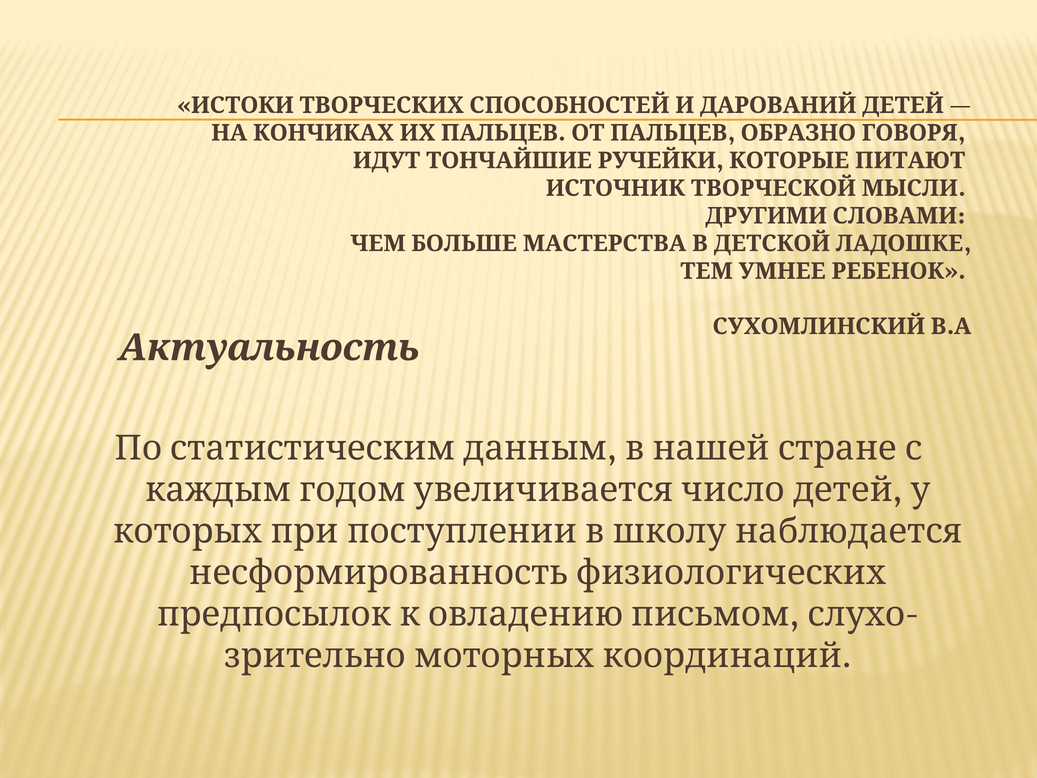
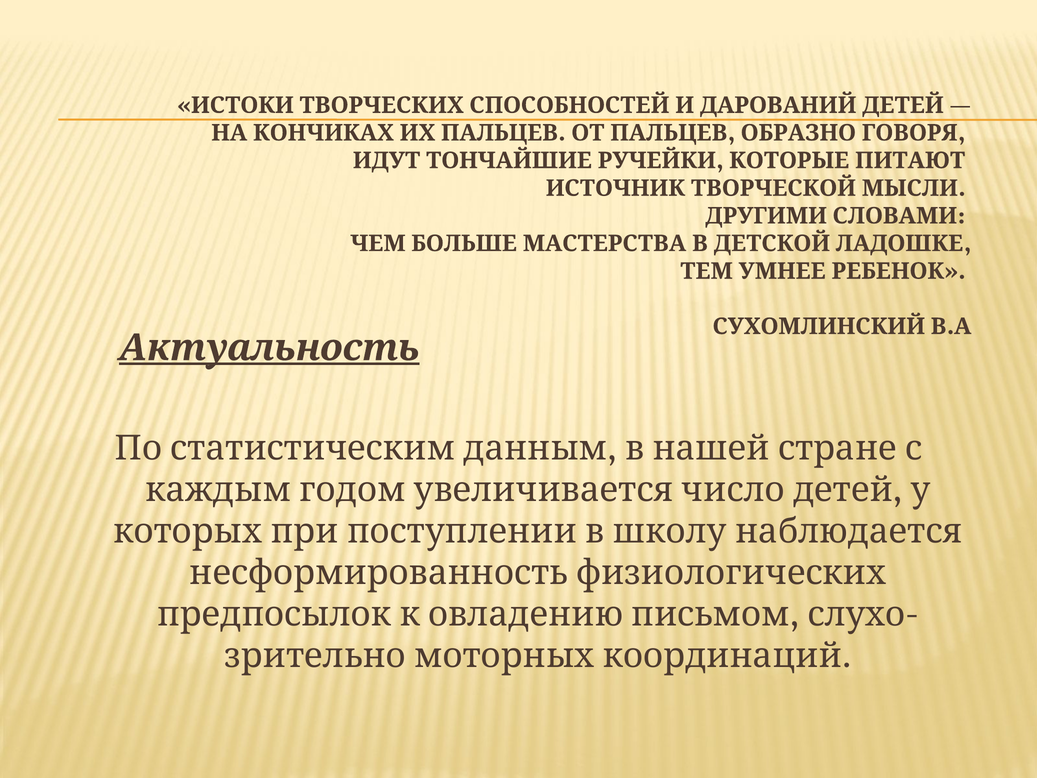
Актуальность underline: none -> present (269, 348)
